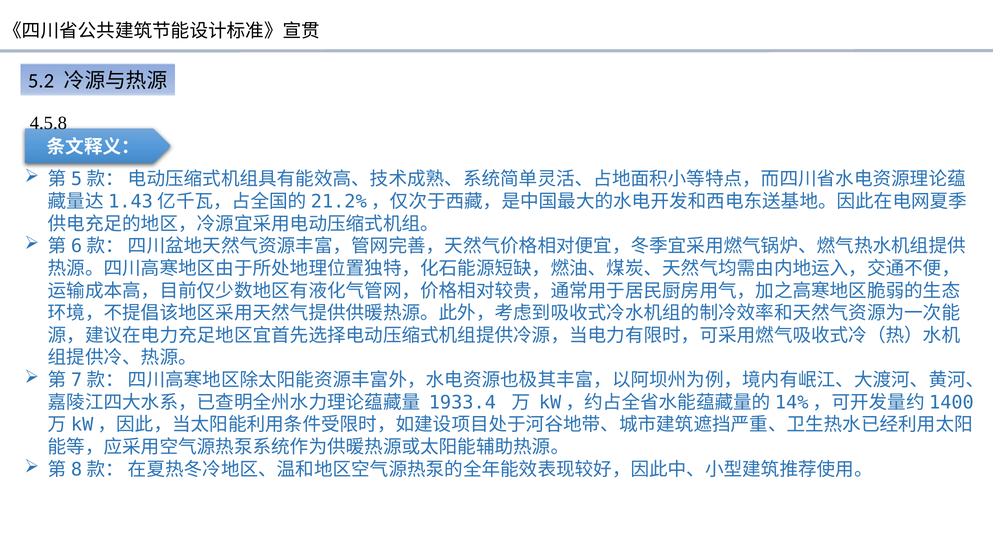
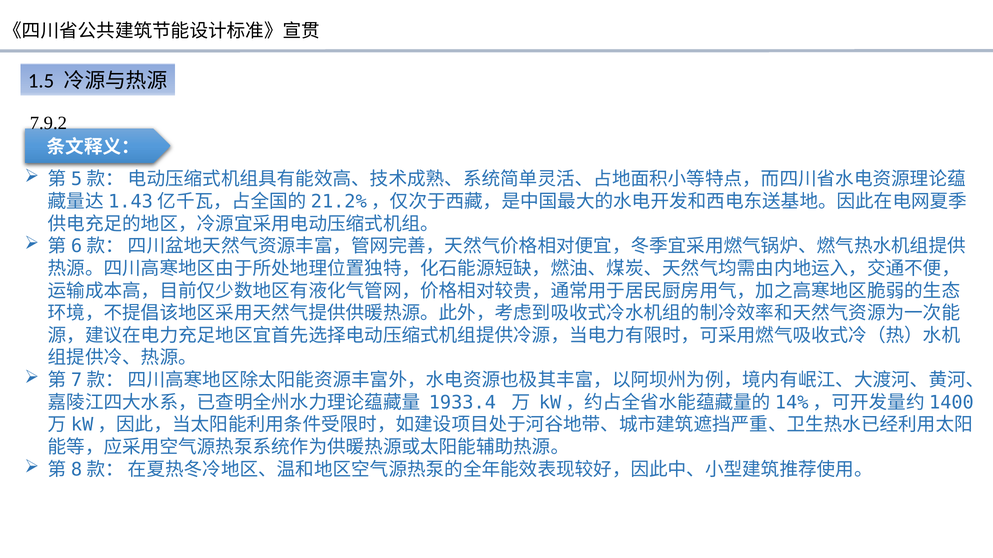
5.2: 5.2 -> 1.5 (41, 81)
4.5.8: 4.5.8 -> 7.9.2 (48, 123)
